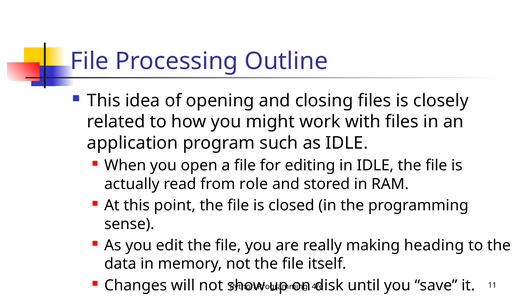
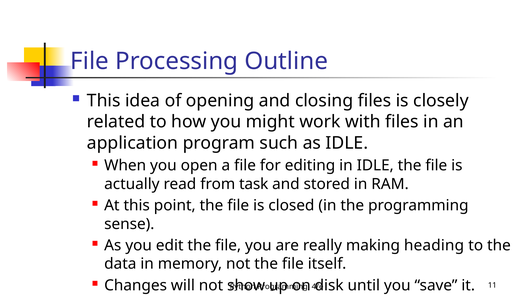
role: role -> task (254, 184)
